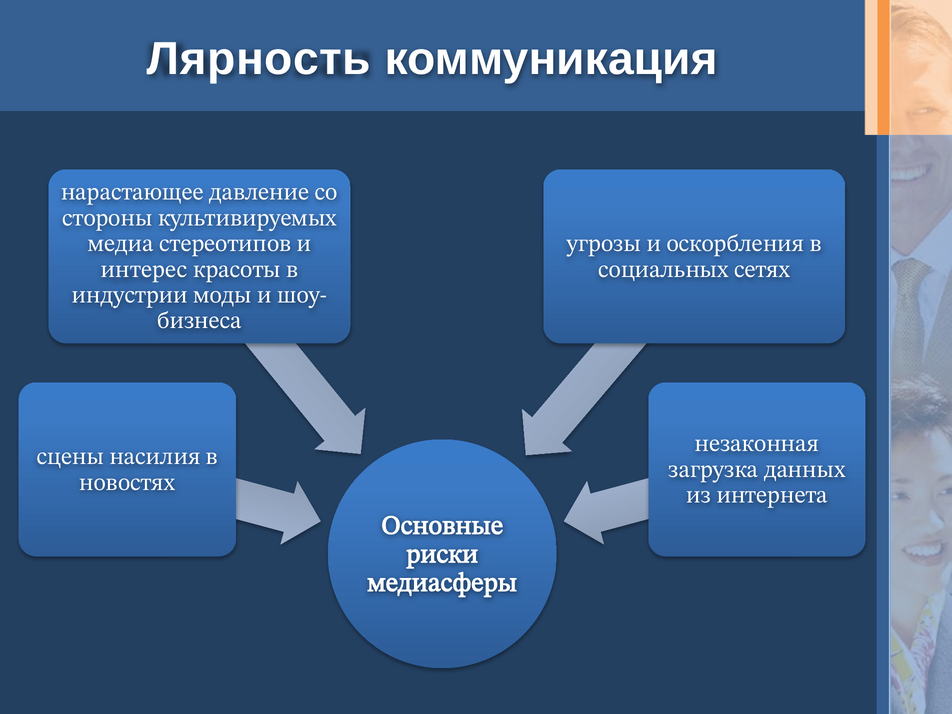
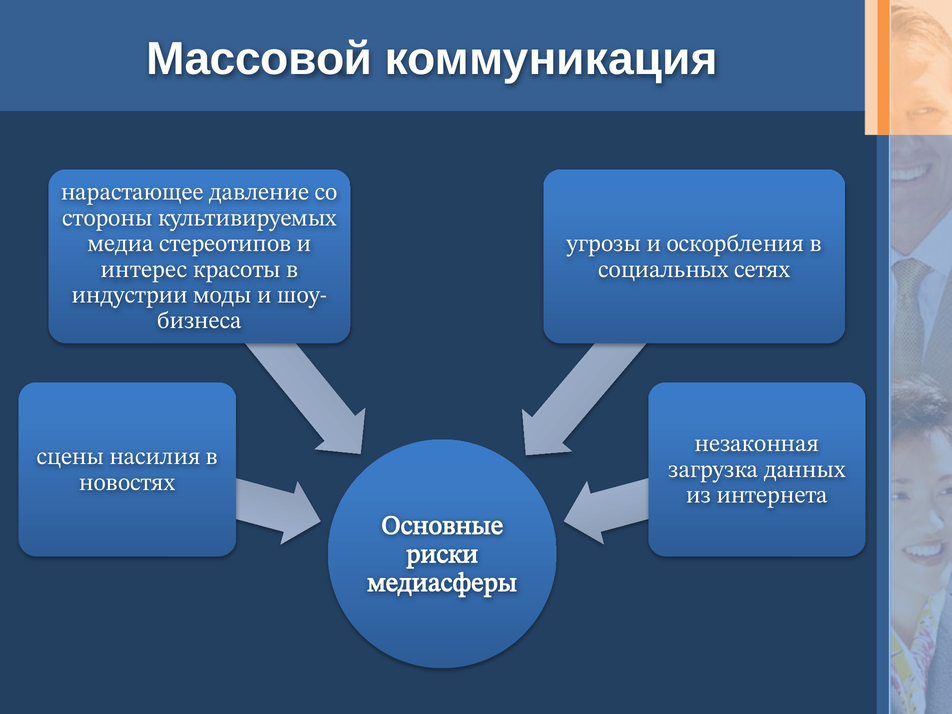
Лярность: Лярность -> Массовой (259, 59)
